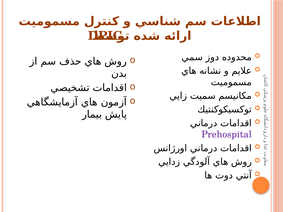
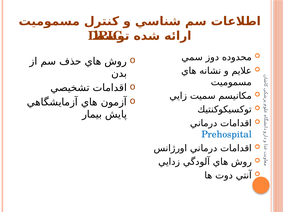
Prehospital colour: purple -> blue (227, 135)
